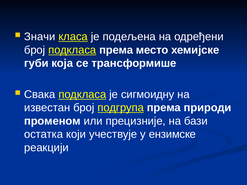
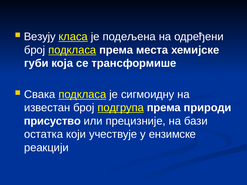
Значи: Значи -> Везују (40, 37)
место: место -> места (152, 50)
променом: променом -> присуство (52, 121)
